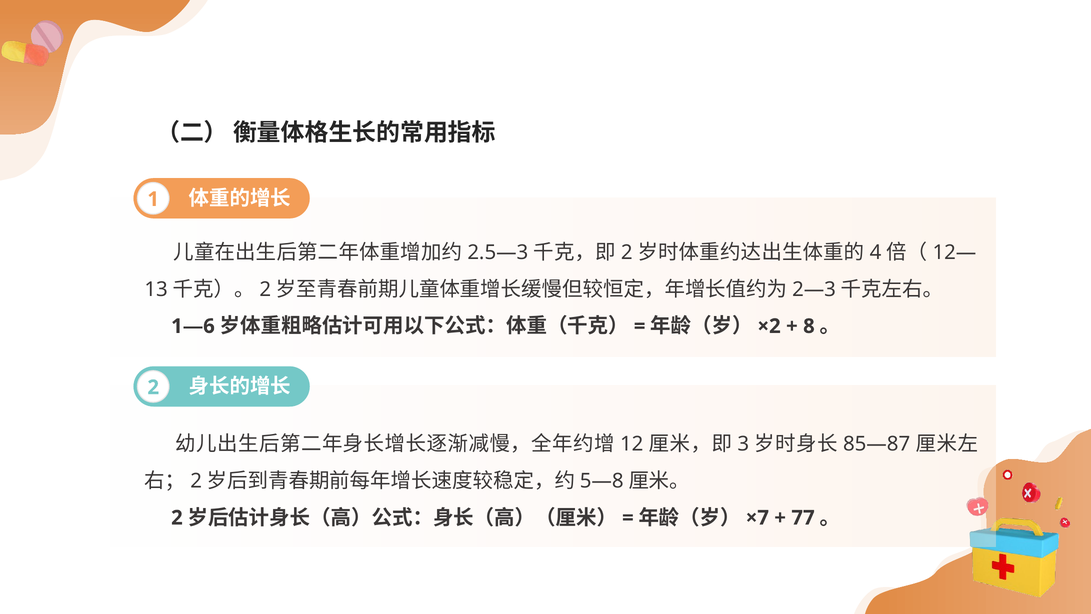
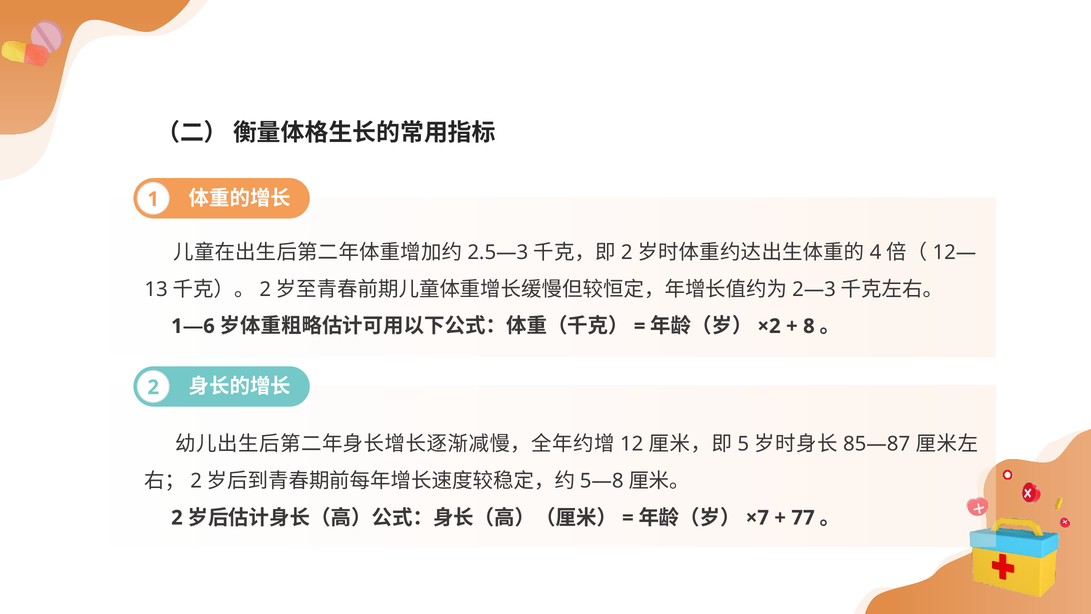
3: 3 -> 5 (743, 444)
